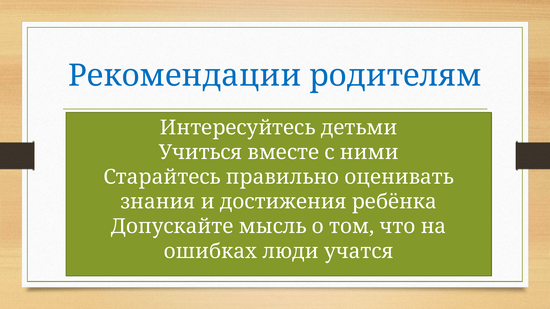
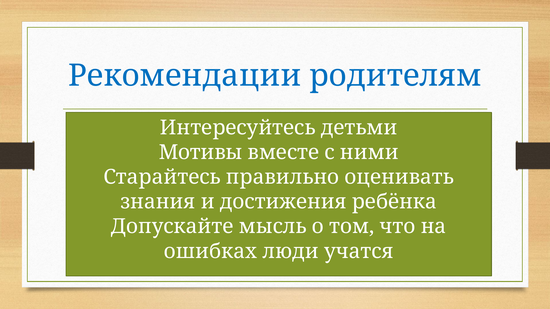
Учиться: Учиться -> Мотивы (201, 153)
